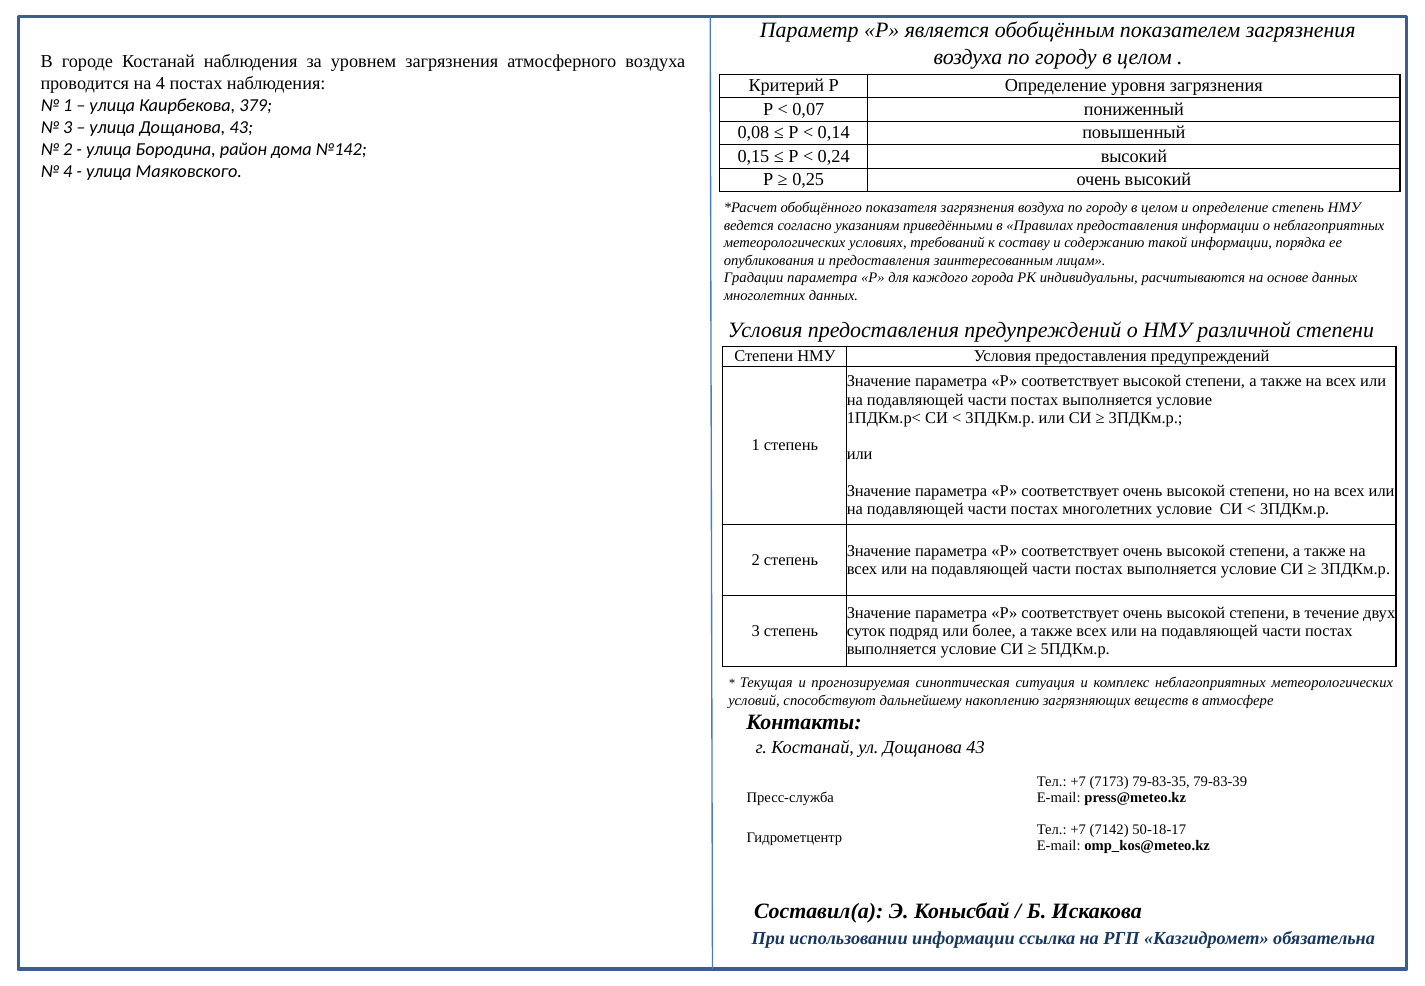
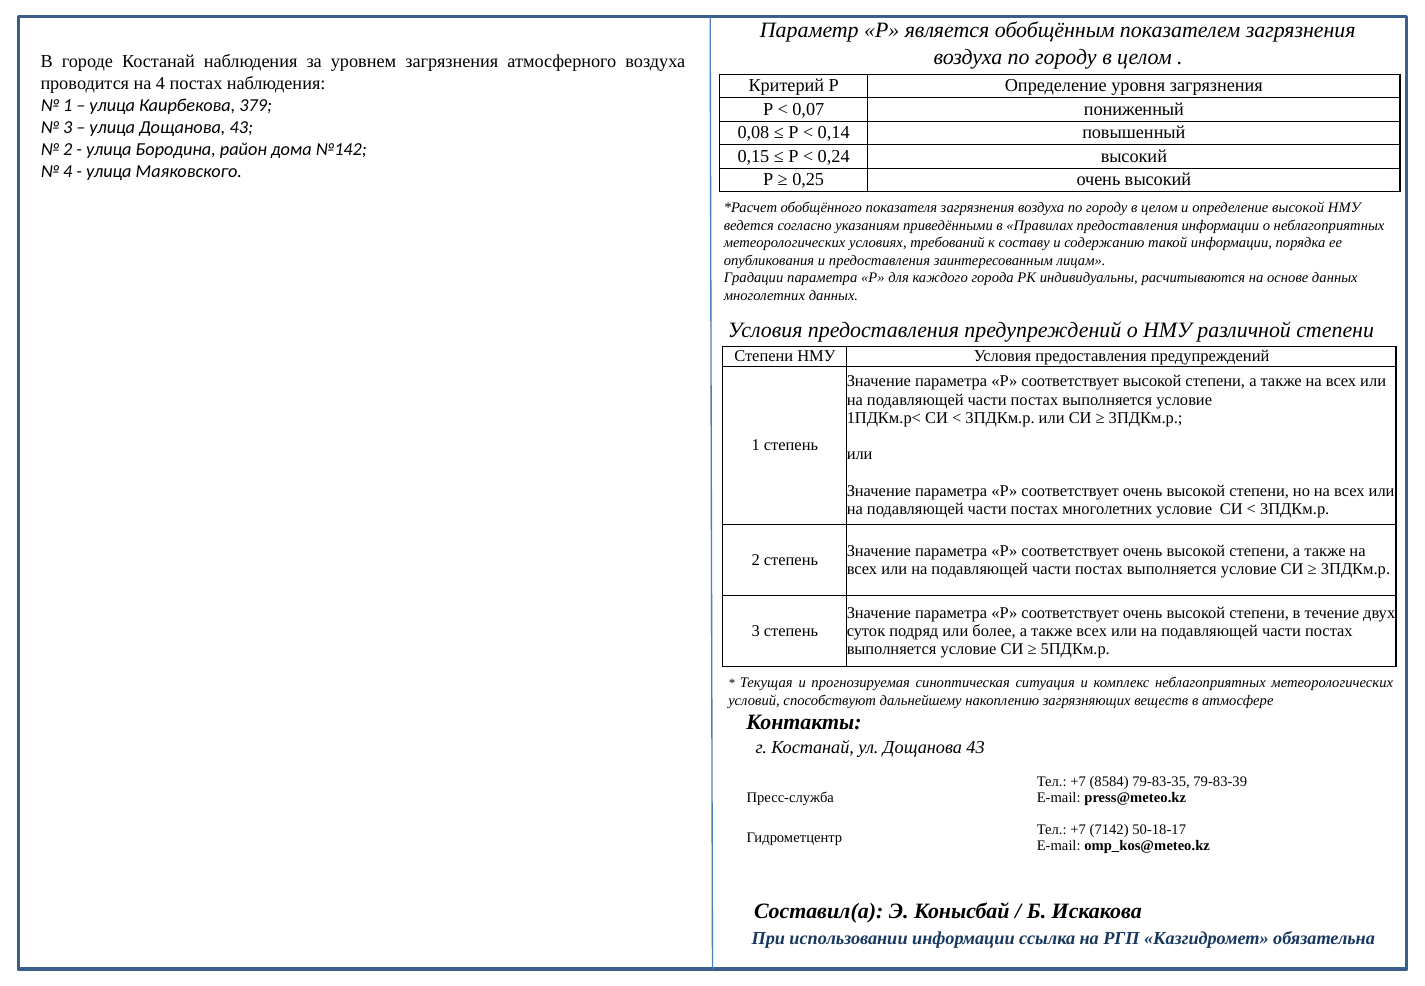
определение степень: степень -> высокой (1298, 208)
7173: 7173 -> 8584 (1109, 782)
